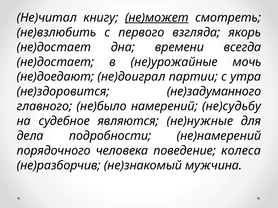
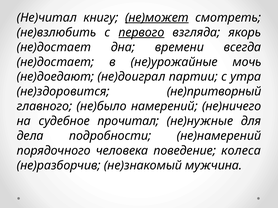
первого underline: none -> present (141, 32)
не)задуманного: не)задуманного -> не)притворный (214, 92)
не)судьбу: не)судьбу -> не)ничего (232, 107)
являются: являются -> прочитал (128, 121)
